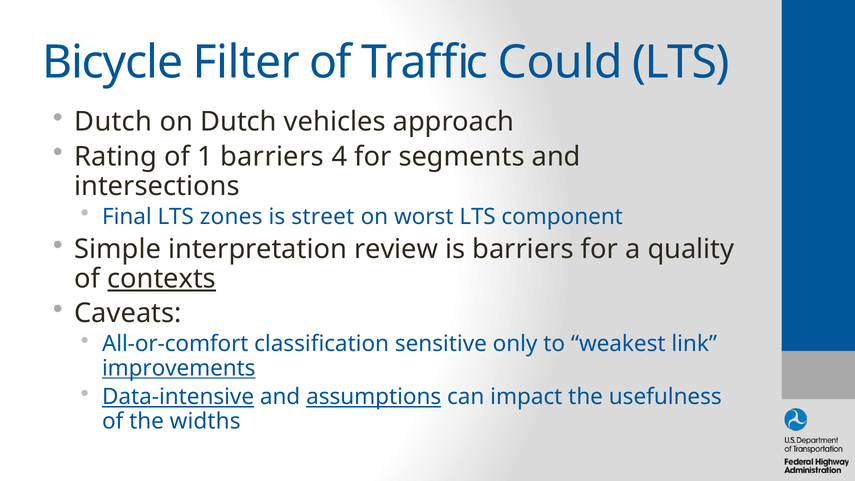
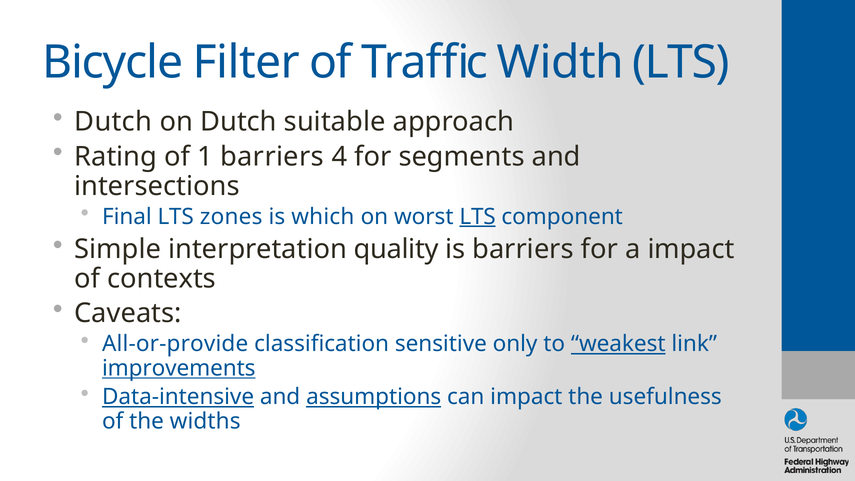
Could: Could -> Width (560, 63)
vehicles: vehicles -> suitable (335, 122)
street: street -> which (323, 217)
LTS underline: none -> present (478, 217)
review: review -> quality (396, 249)
a quality: quality -> impact (691, 249)
contexts underline: present -> none (162, 279)
All-or-comfort: All-or-comfort -> All-or-provide (175, 344)
weakest underline: none -> present (618, 344)
